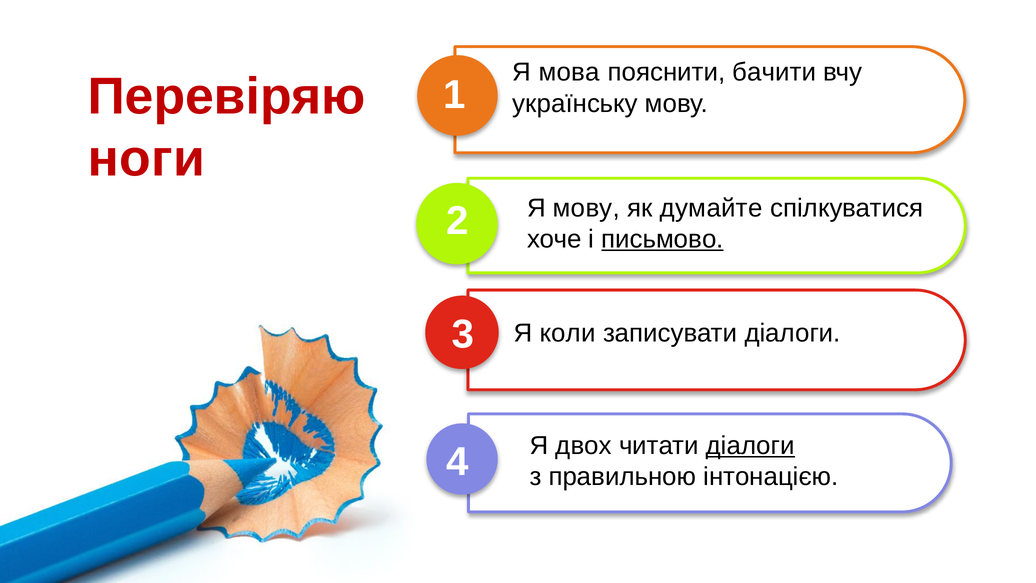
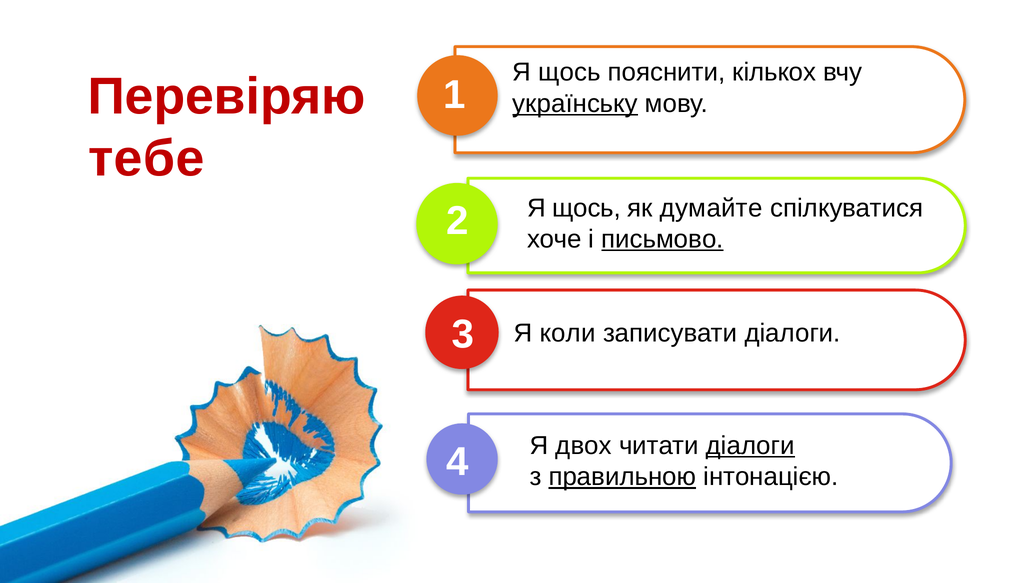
мова: мова -> щось (569, 72)
бачити: бачити -> кількох (774, 72)
українську underline: none -> present (575, 103)
ноги: ноги -> тебе (146, 159)
мову: мову -> щось (587, 208)
правильною underline: none -> present (622, 477)
